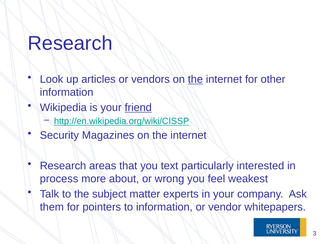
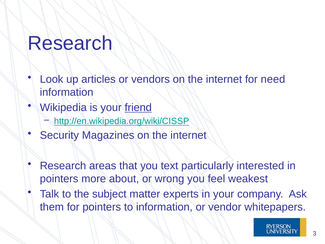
the underline: present -> none (195, 79)
other: other -> need (273, 79)
process: process -> pointers (59, 179)
